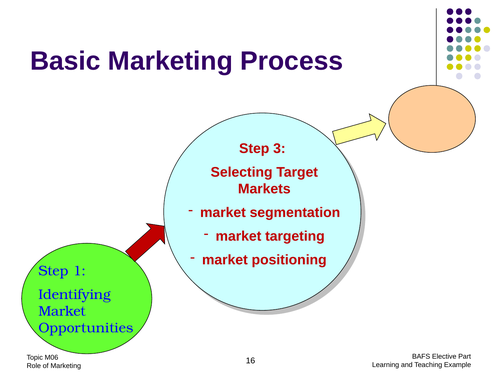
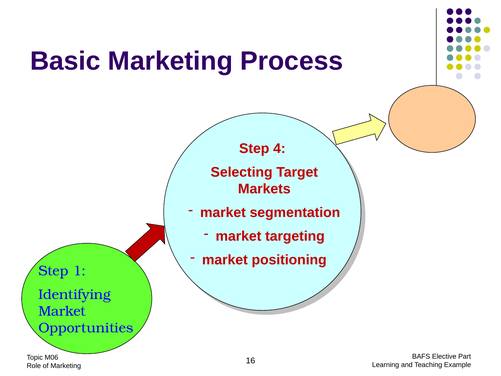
3: 3 -> 4 (279, 148)
